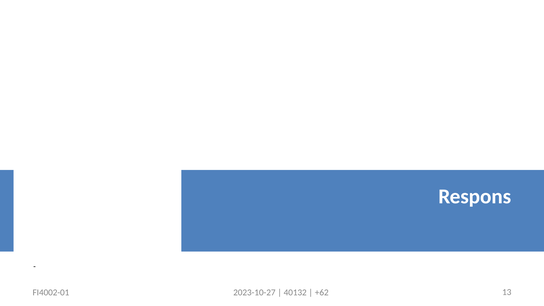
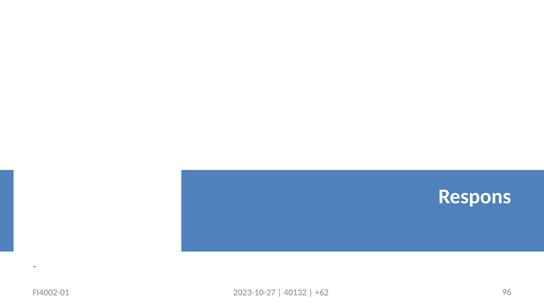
13: 13 -> 96 (507, 292)
